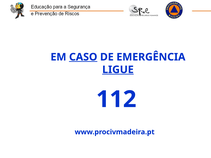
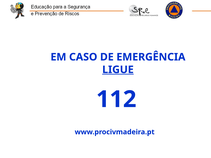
CASO underline: present -> none (83, 57)
